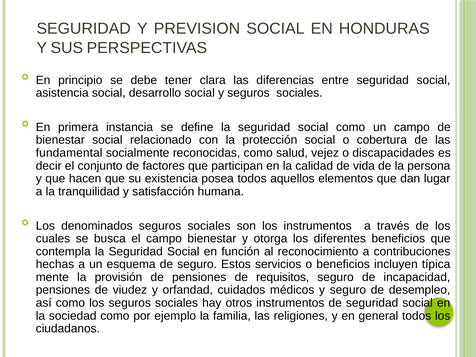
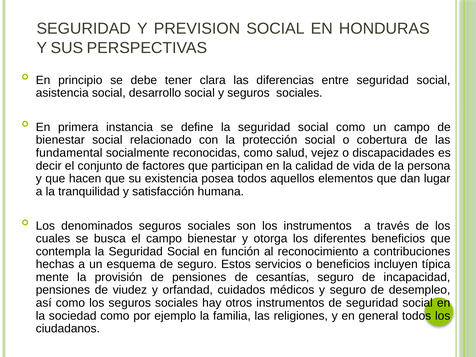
requisitos: requisitos -> cesantías (283, 277)
